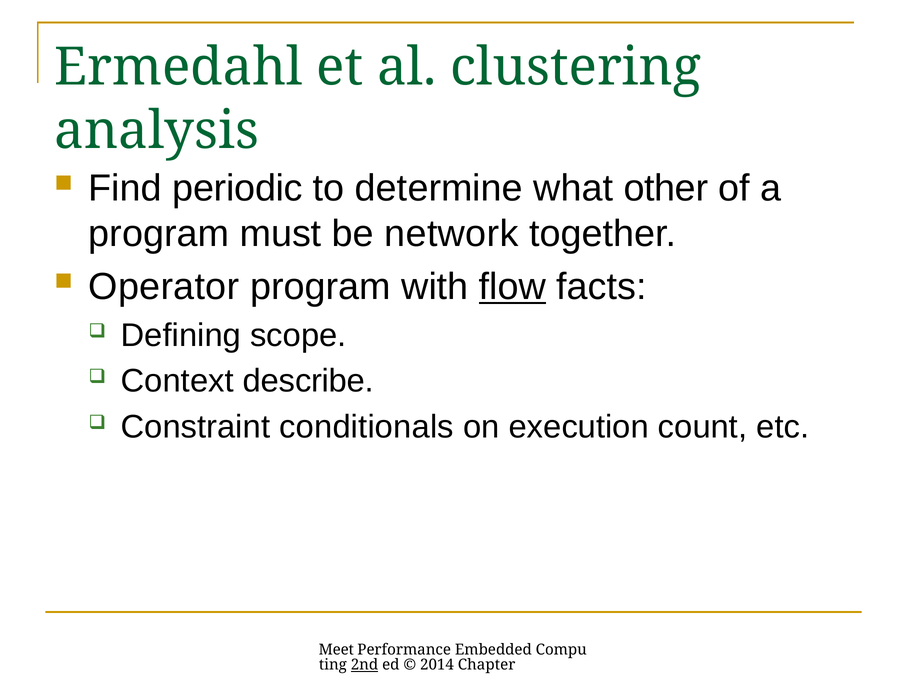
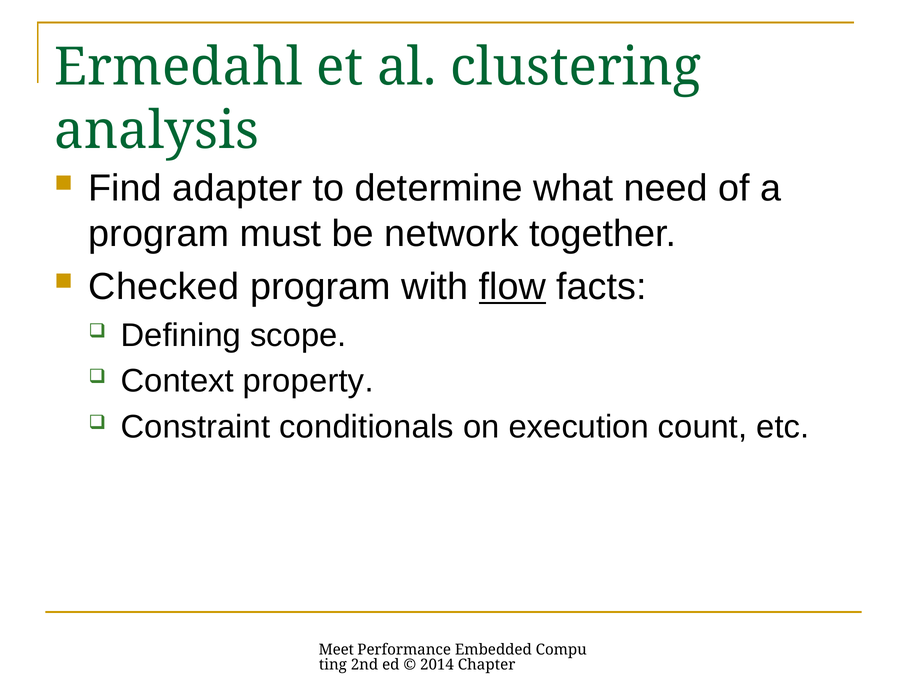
periodic: periodic -> adapter (237, 189)
other: other -> need (666, 189)
Operator: Operator -> Checked (164, 287)
describe: describe -> property (308, 381)
2nd underline: present -> none (364, 665)
